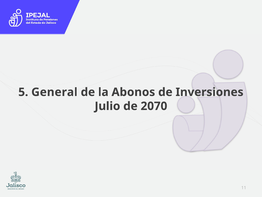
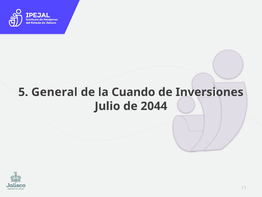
Abonos: Abonos -> Cuando (133, 92)
2070: 2070 -> 2044 (154, 106)
